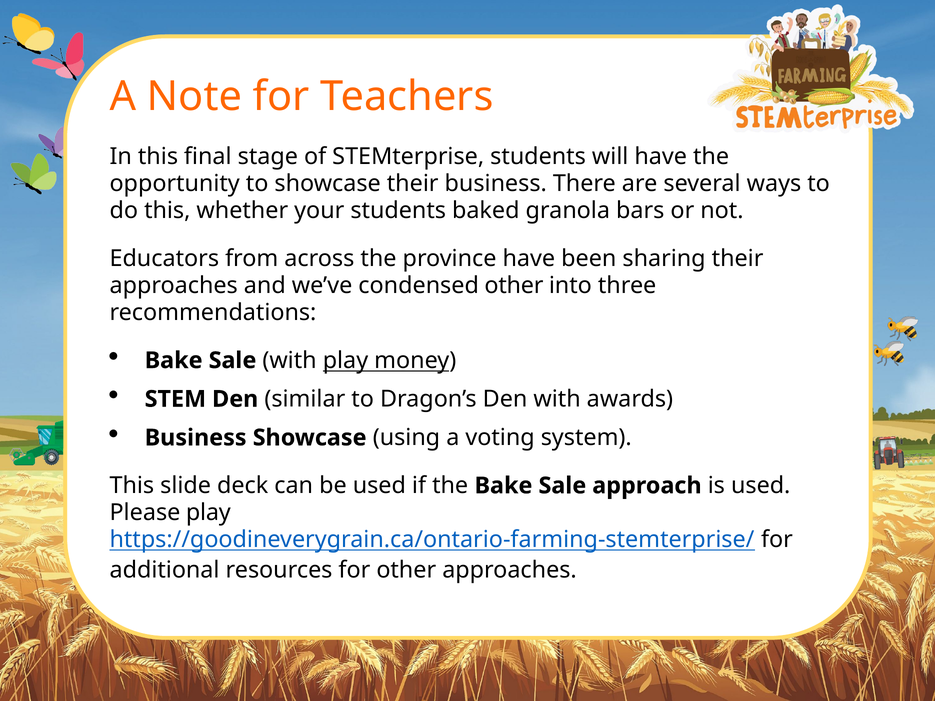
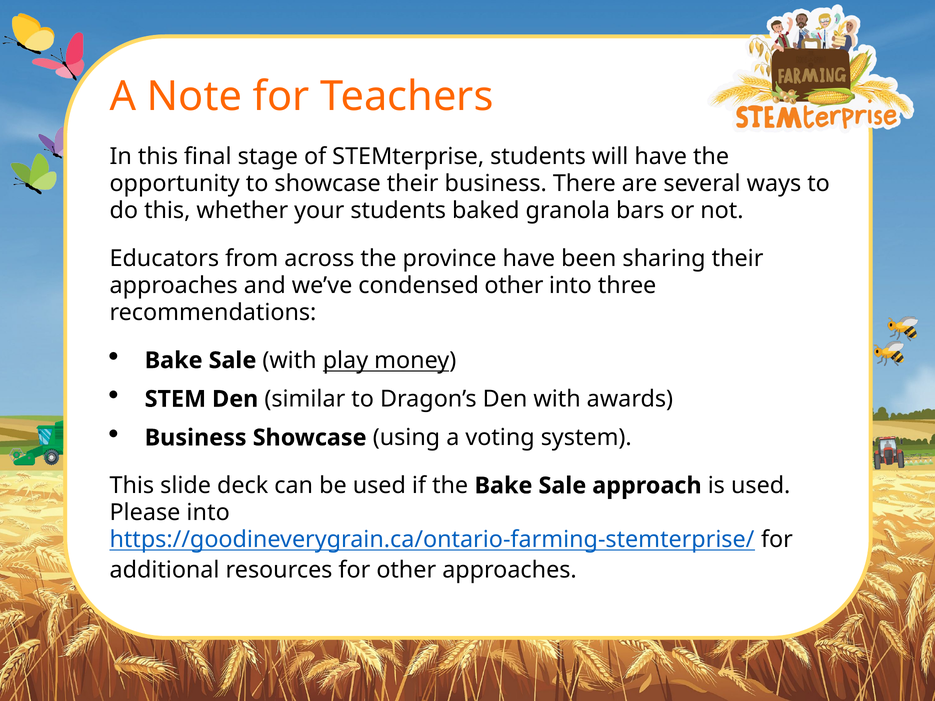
Please play: play -> into (208, 513)
